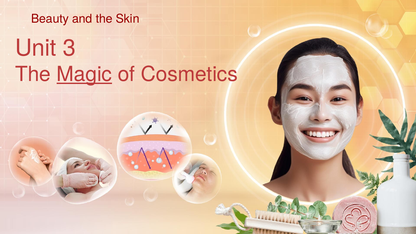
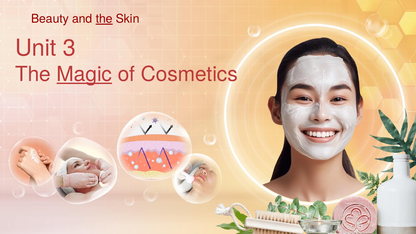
the underline: none -> present (104, 19)
